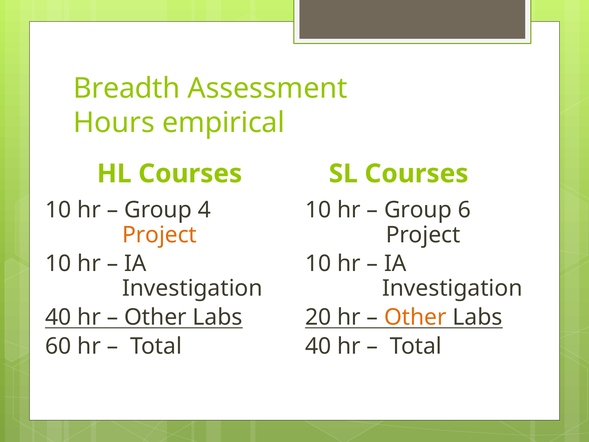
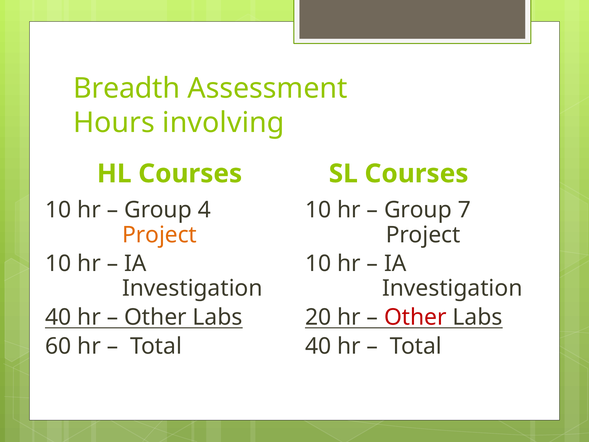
empirical: empirical -> involving (223, 123)
6: 6 -> 7 (464, 210)
Other colour: orange -> red (415, 317)
